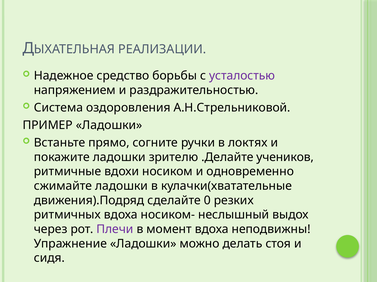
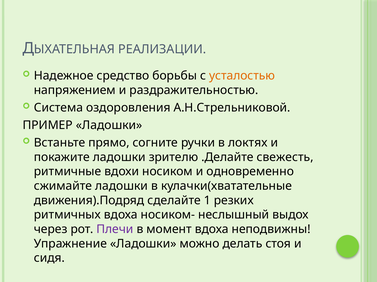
усталостью colour: purple -> orange (242, 76)
учеников: учеников -> свежесть (285, 158)
0: 0 -> 1 (207, 201)
